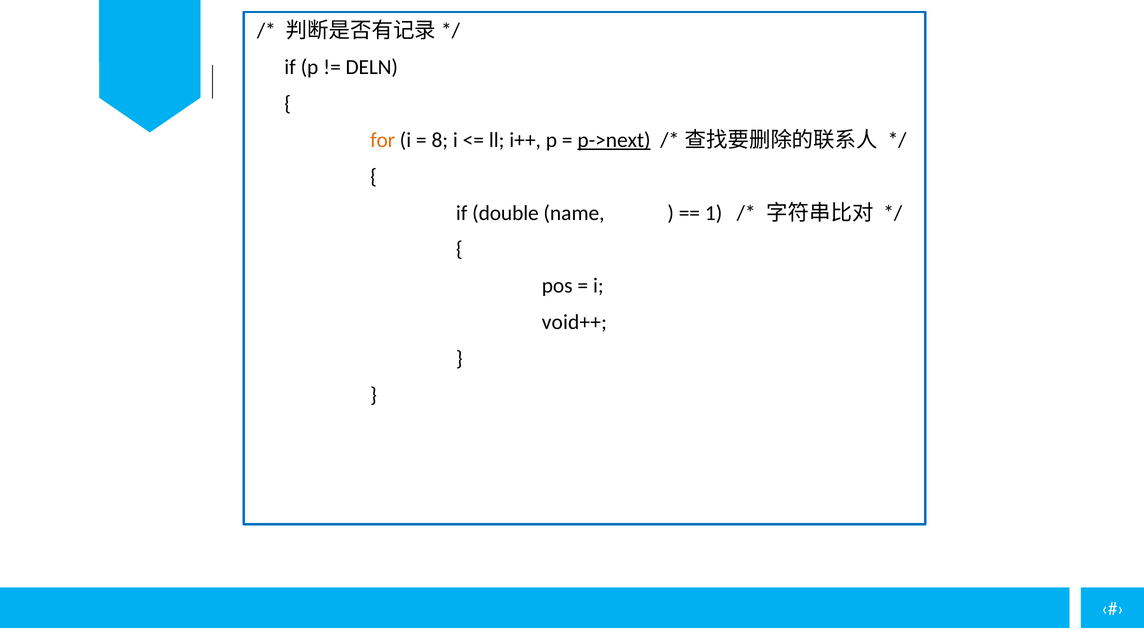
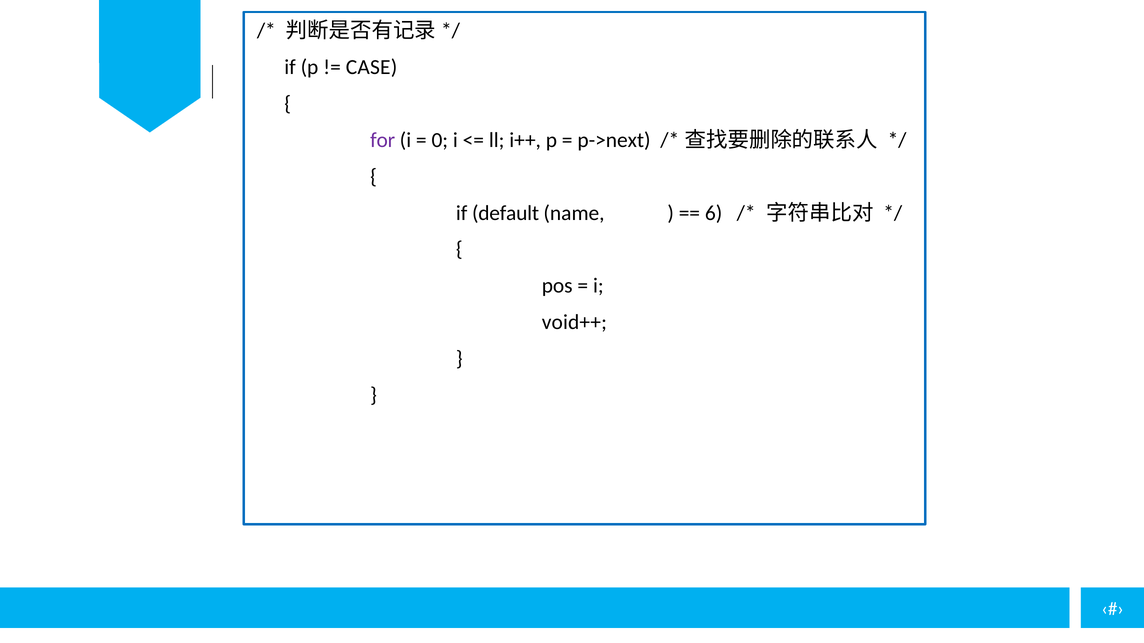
DELN: DELN -> CASE (372, 67)
for colour: orange -> purple (383, 140)
8: 8 -> 0 (440, 140)
p->next underline: present -> none (614, 140)
double: double -> default (506, 213)
1: 1 -> 6 (714, 213)
